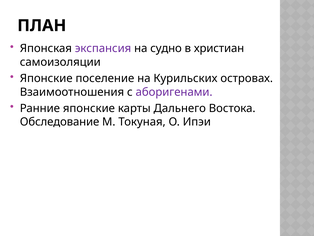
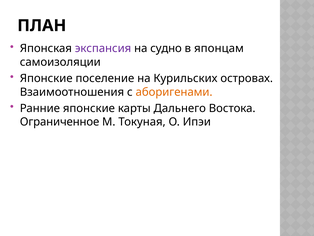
христиан: христиан -> японцам (219, 48)
аборигенами colour: purple -> orange (174, 92)
Обследование: Обследование -> Ограниченное (60, 122)
